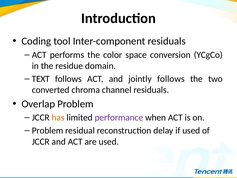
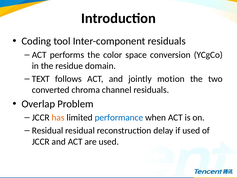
jointly follows: follows -> motion (171, 79)
performance colour: purple -> blue (119, 117)
Problem: Problem -> Residual (48, 130)
